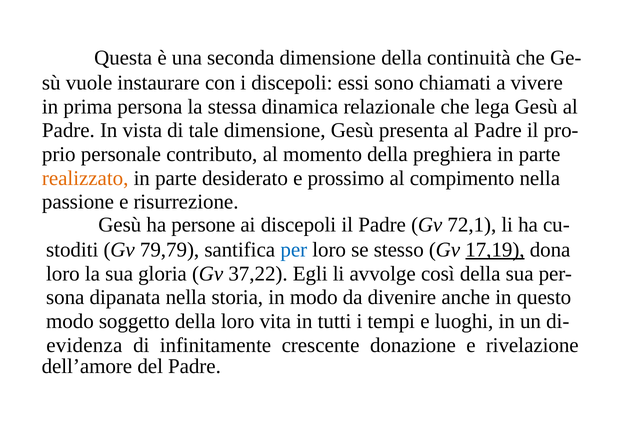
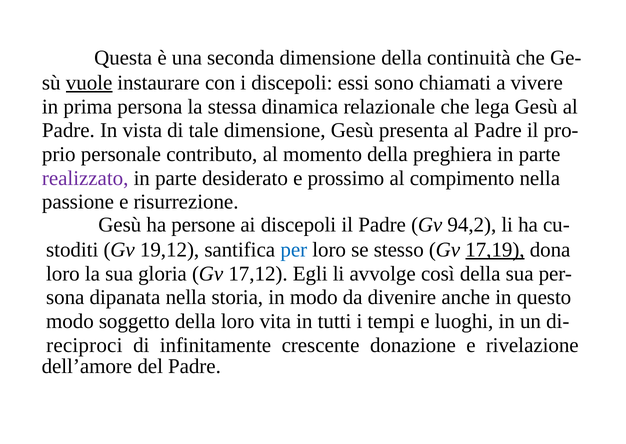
vuole underline: none -> present (89, 83)
realizzato colour: orange -> purple (85, 178)
72,1: 72,1 -> 94,2 (472, 225)
79,79: 79,79 -> 19,12 (170, 250)
37,22: 37,22 -> 17,12 (258, 274)
evidenza: evidenza -> reciproci (84, 345)
